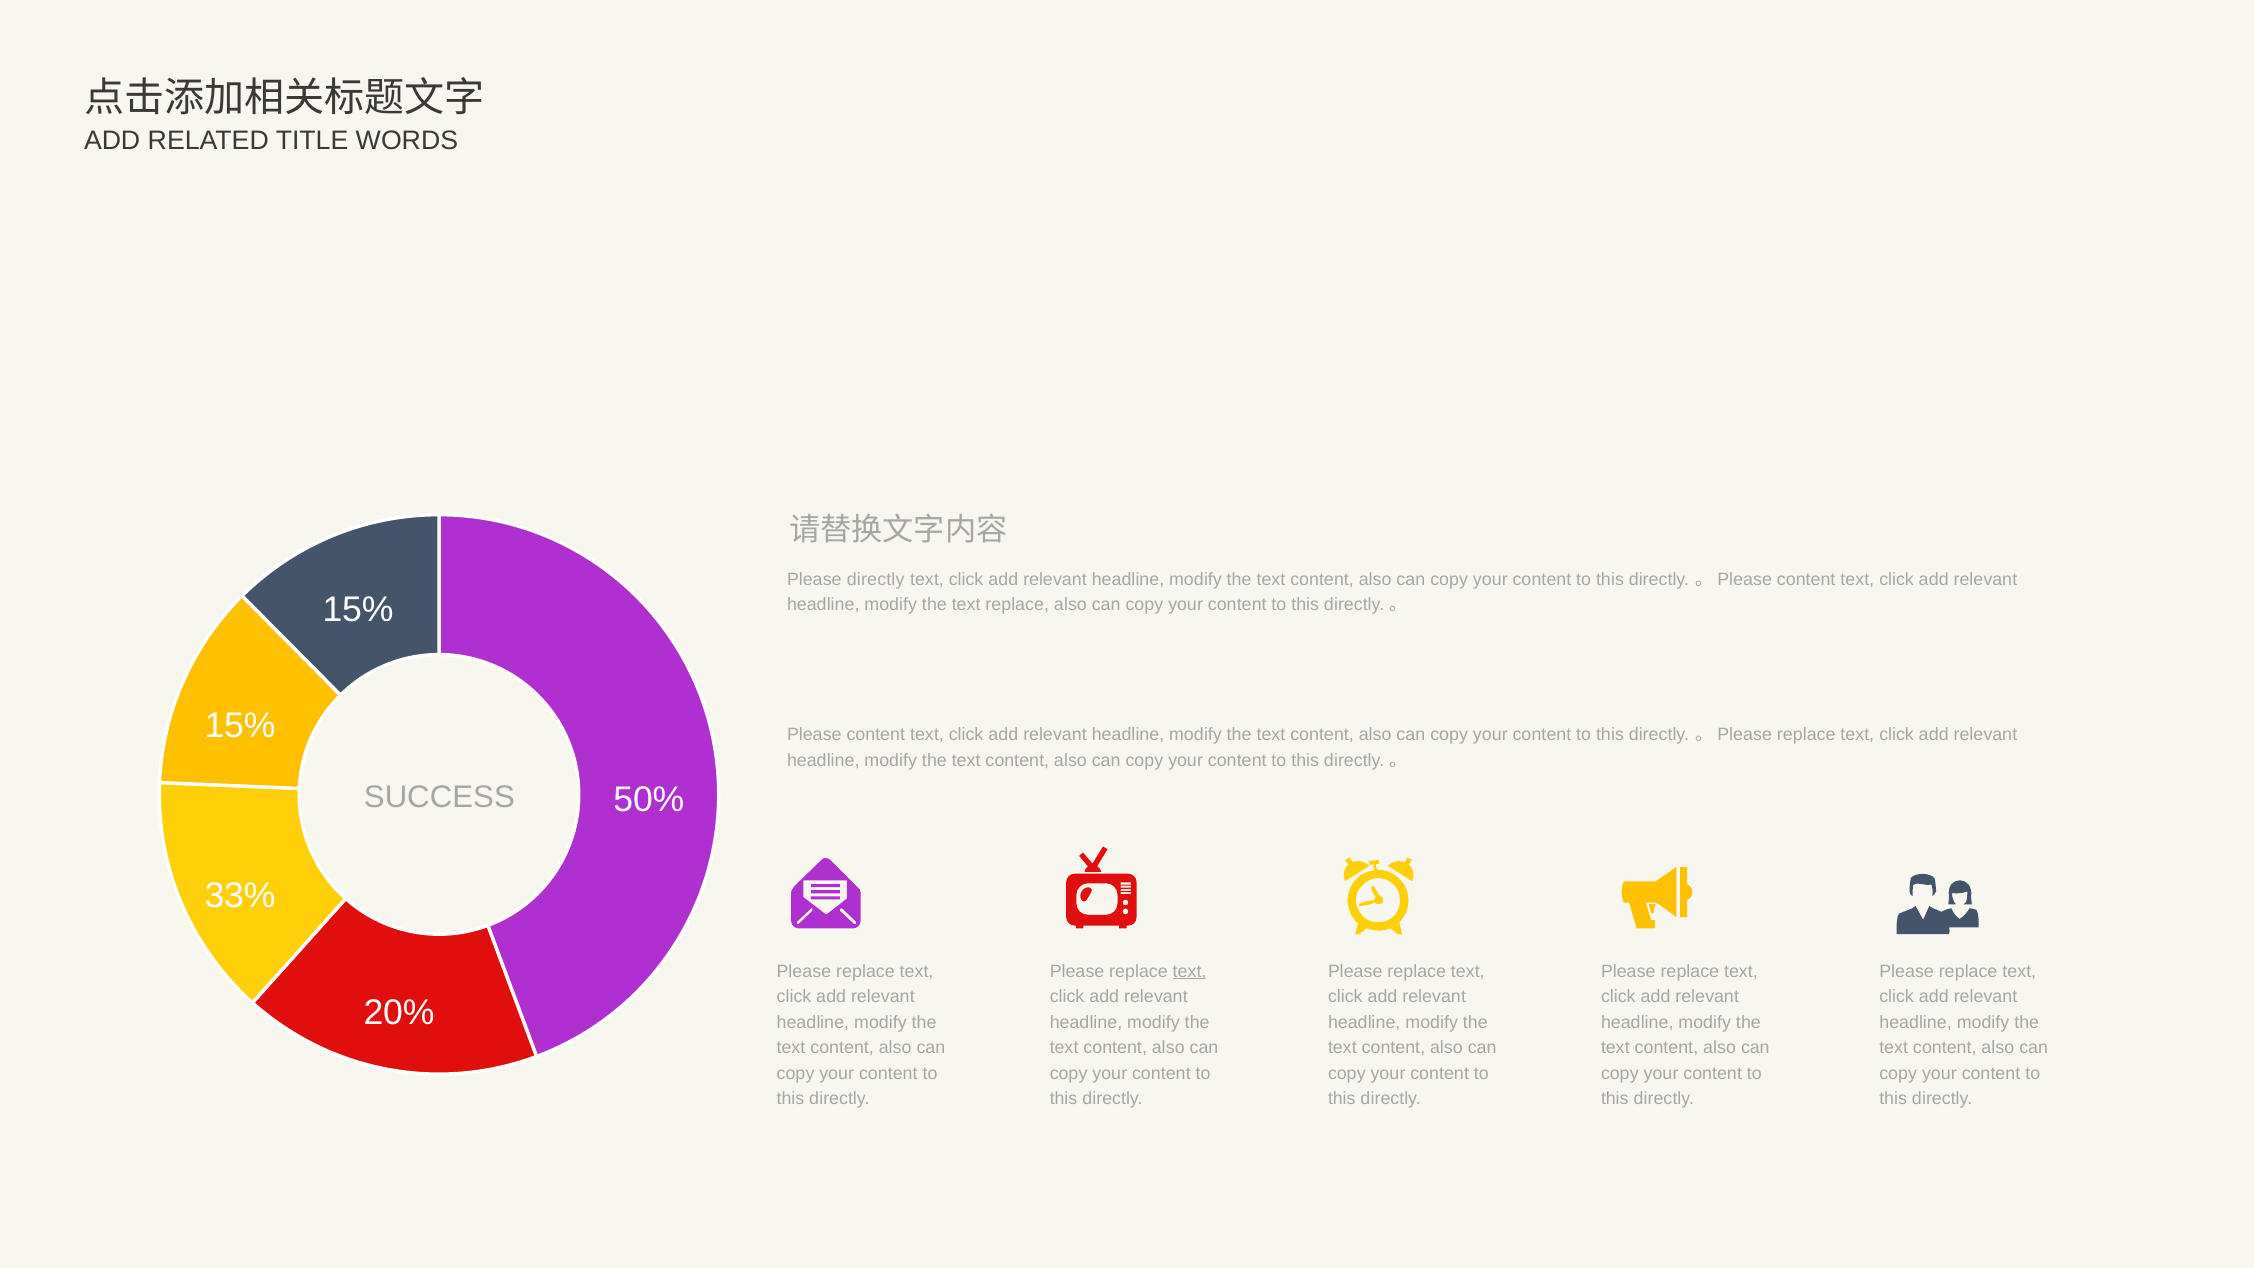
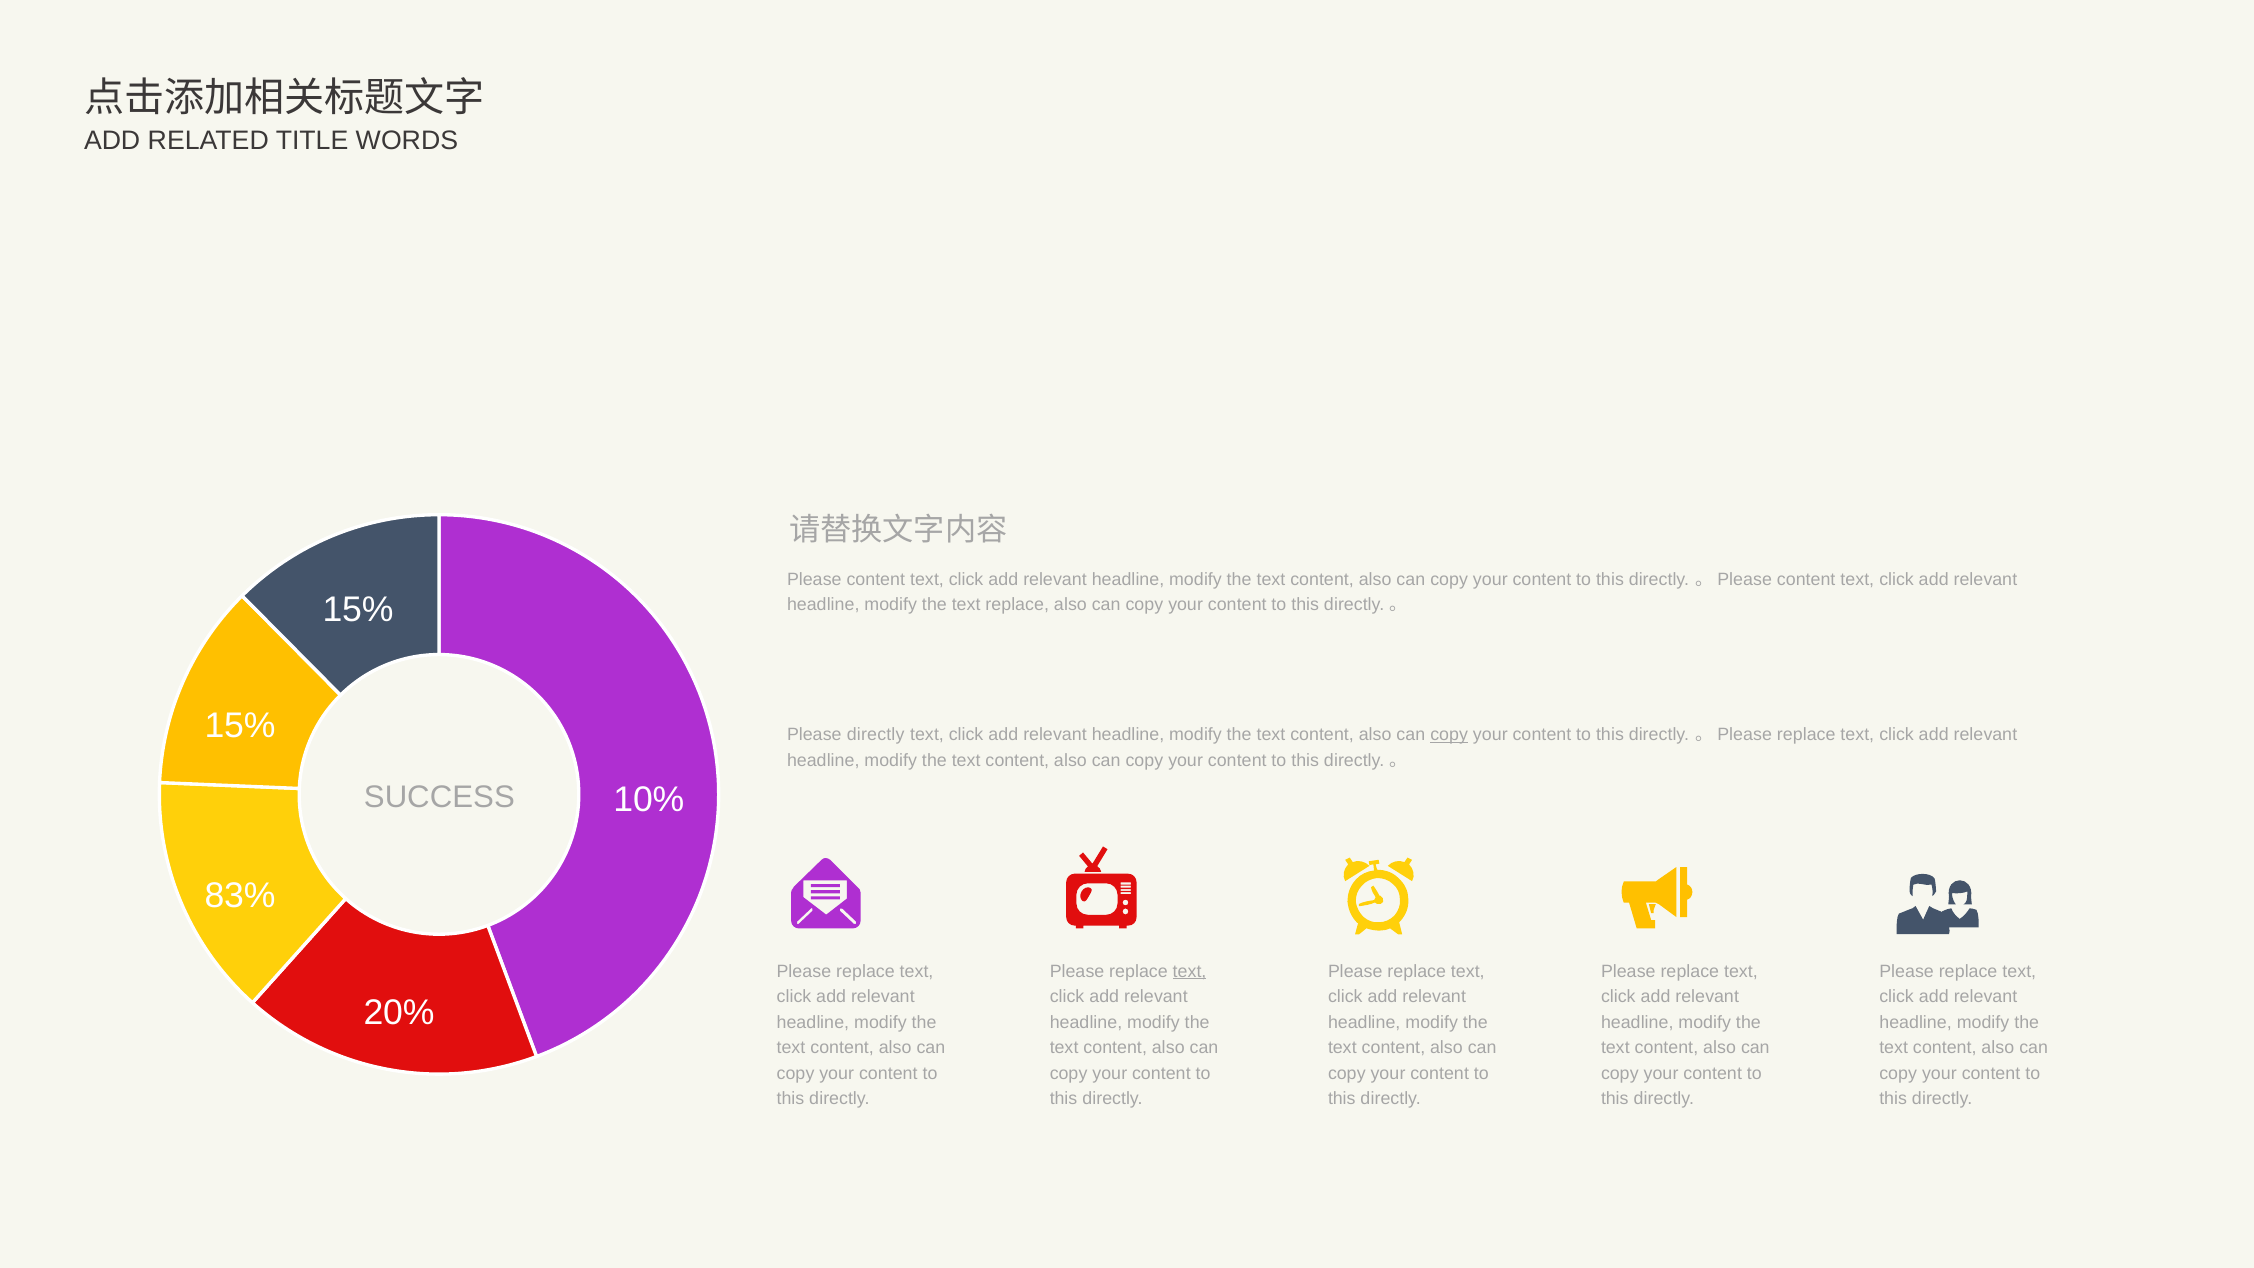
Please directly: directly -> content (876, 579)
Please content: content -> directly (876, 734)
copy underline: none -> present (1449, 734)
50%: 50% -> 10% (649, 800)
33%: 33% -> 83% (240, 896)
